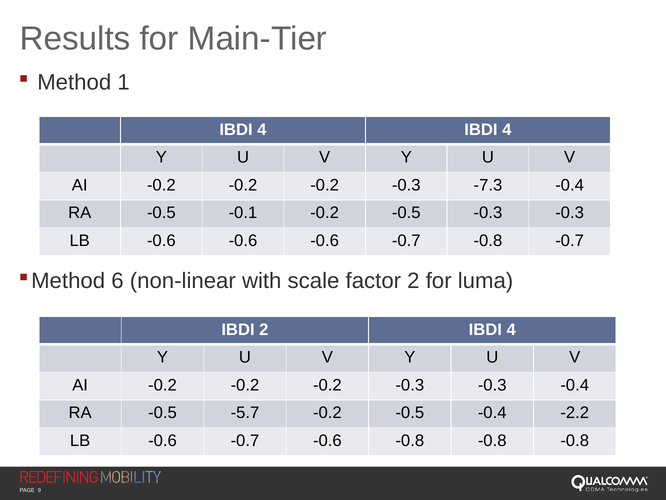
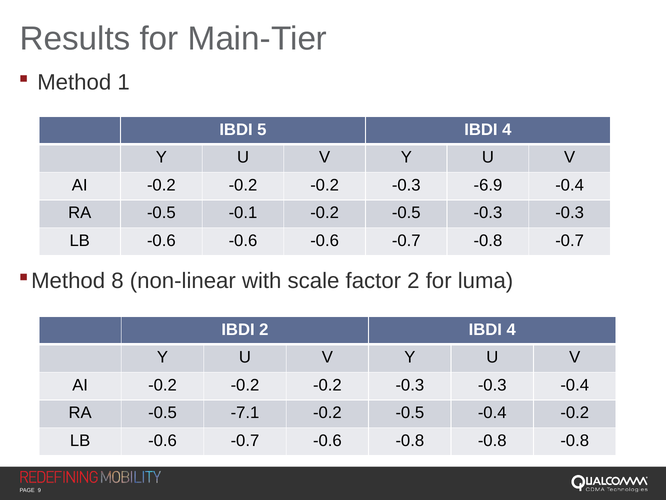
4: 4 -> 5 (262, 129)
-7.3: -7.3 -> -6.9 (488, 185)
6: 6 -> 8 (117, 281)
-5.7: -5.7 -> -7.1 (245, 413)
-0.4 -2.2: -2.2 -> -0.2 (575, 413)
